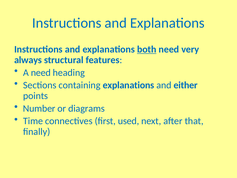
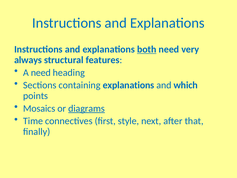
either: either -> which (186, 85)
Number: Number -> Mosaics (39, 108)
diagrams underline: none -> present (87, 108)
used: used -> style (129, 121)
